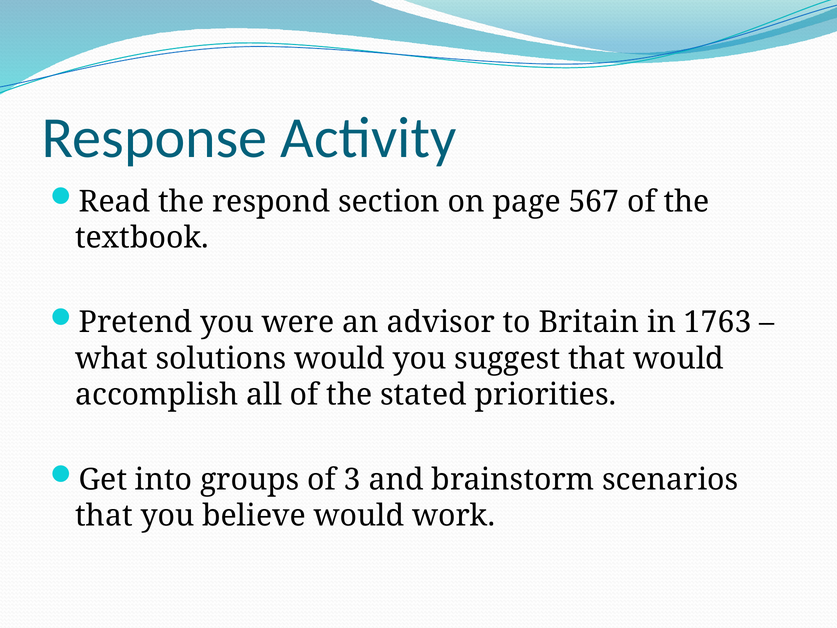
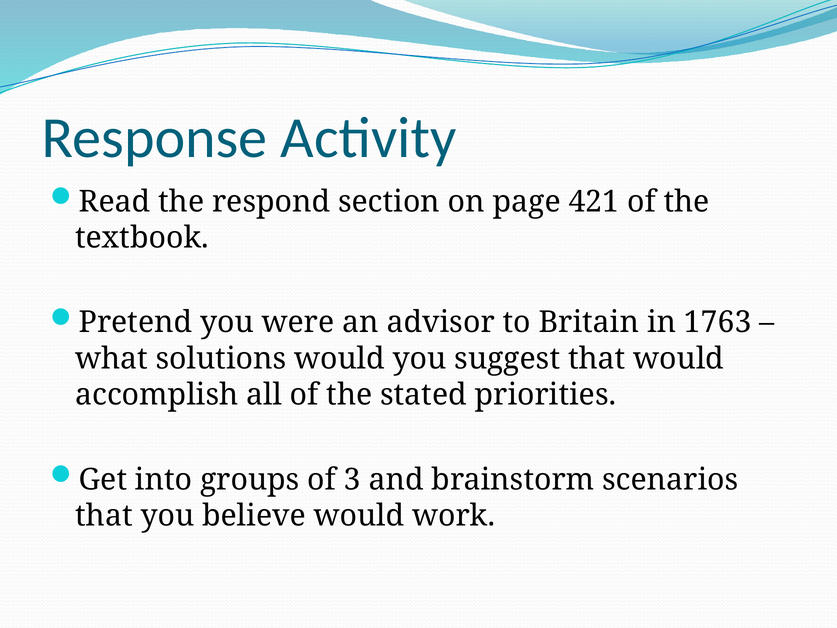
567: 567 -> 421 (594, 202)
